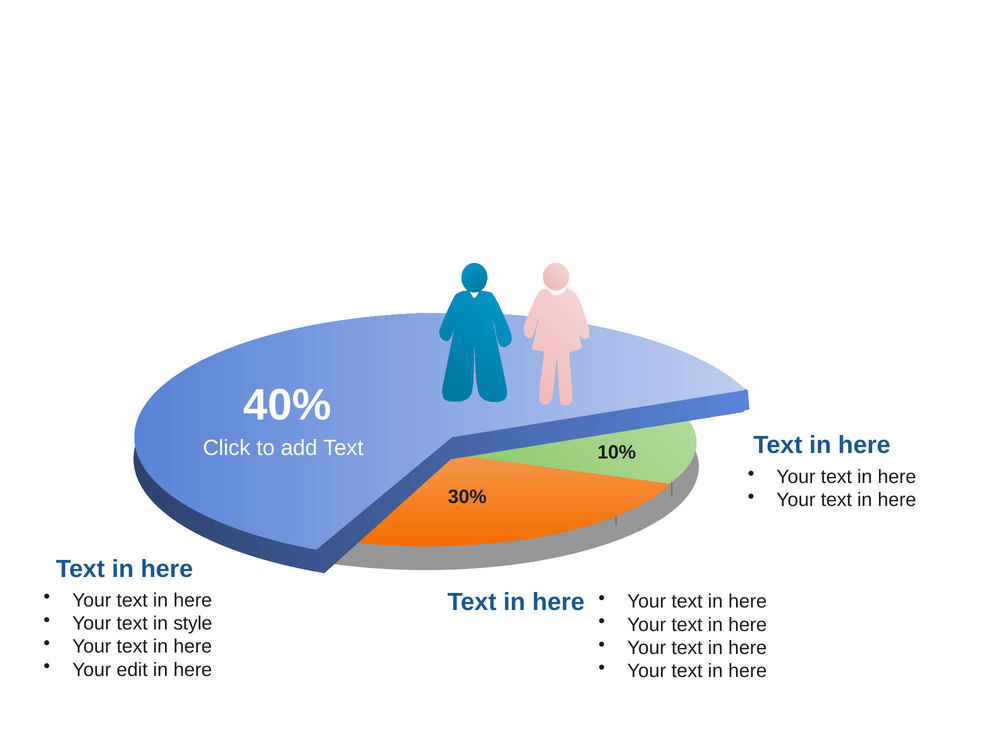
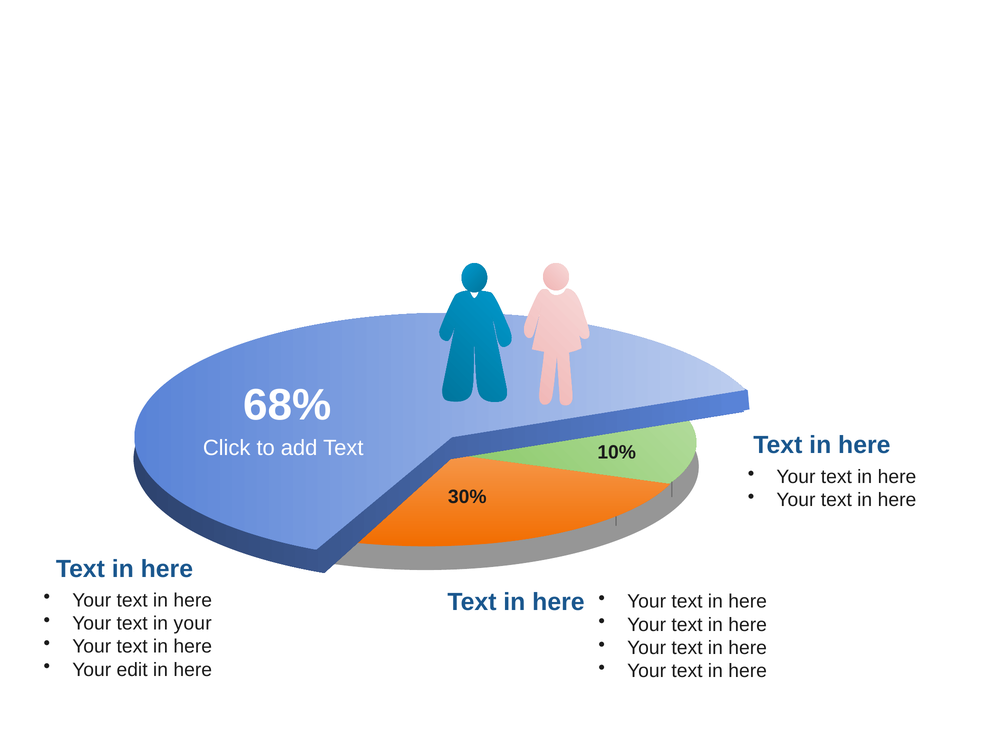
40%: 40% -> 68% (287, 405)
in style: style -> your (193, 623)
